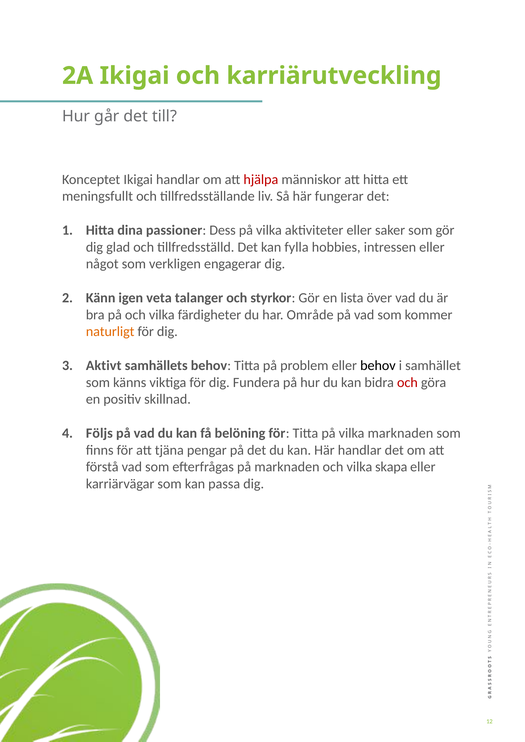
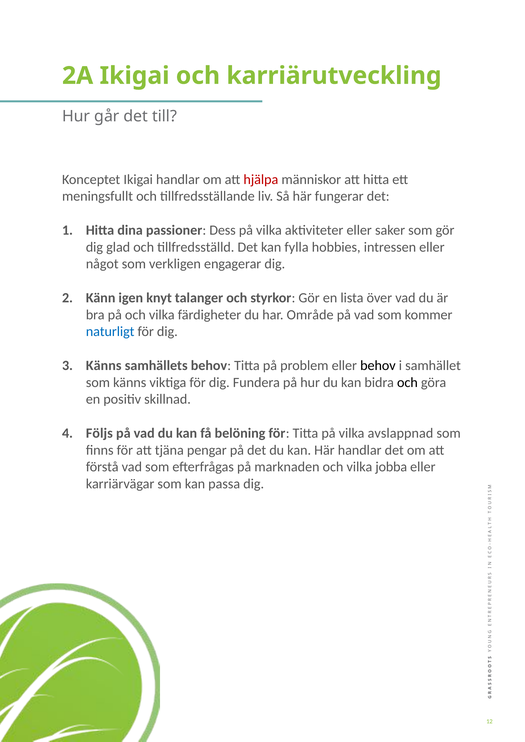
veta: veta -> knyt (159, 298)
naturligt colour: orange -> blue (110, 332)
Aktivt: Aktivt -> Känns (104, 366)
och colour: red -> black (407, 383)
vilka marknaden: marknaden -> avslappnad (400, 433)
skapa: skapa -> jobba (391, 467)
